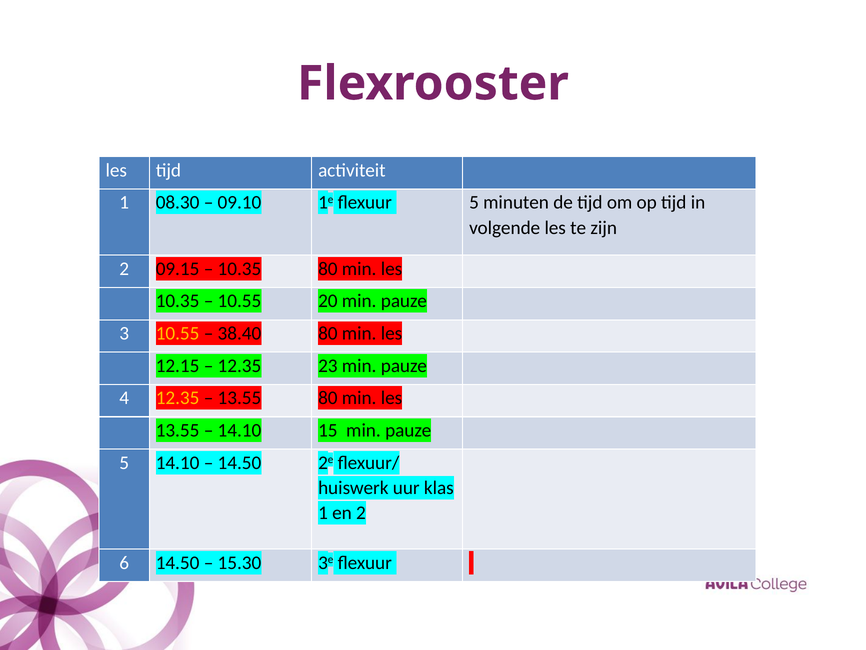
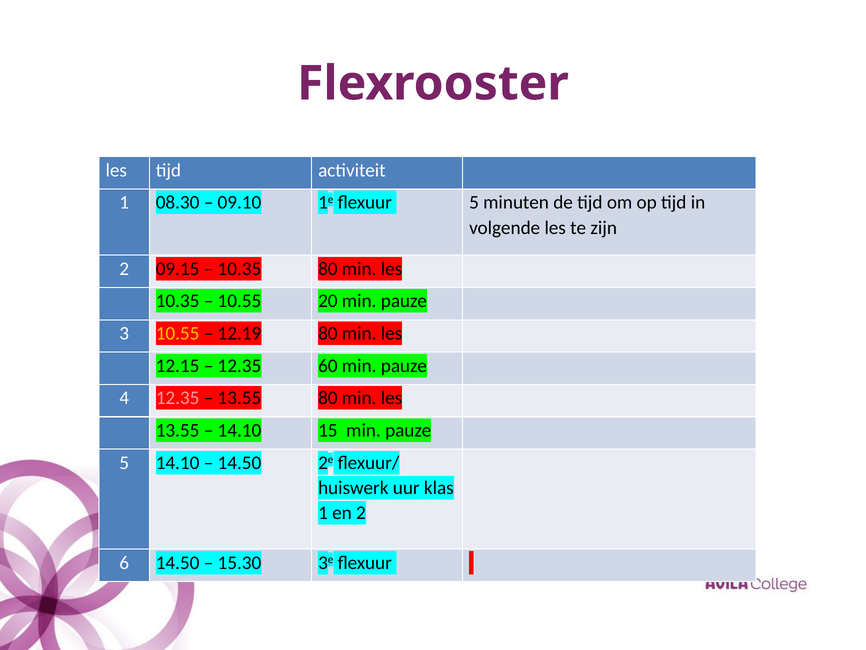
38.40: 38.40 -> 12.19 (239, 333)
23: 23 -> 60 (328, 365)
12.35 colour: yellow -> pink (178, 398)
